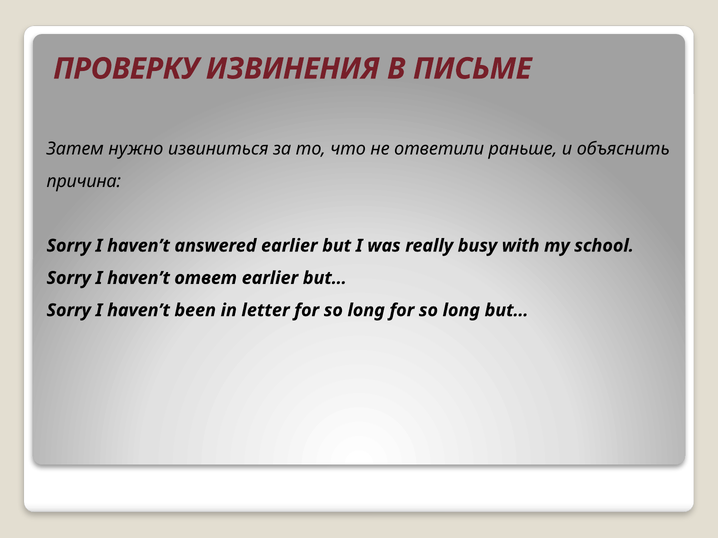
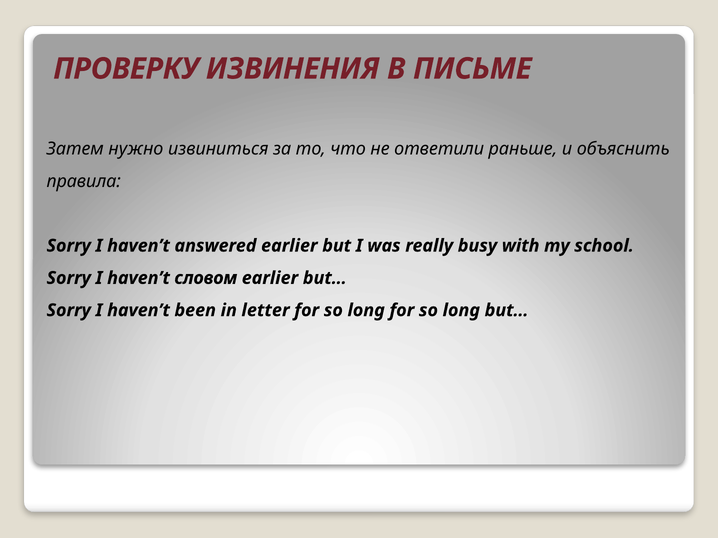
причина: причина -> правила (84, 181)
ответ: ответ -> словом (206, 278)
